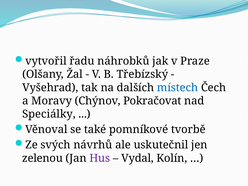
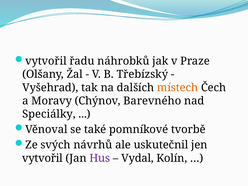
místech colour: blue -> orange (178, 88)
Pokračovat: Pokračovat -> Barevného (152, 101)
zelenou: zelenou -> vytvořil (42, 158)
